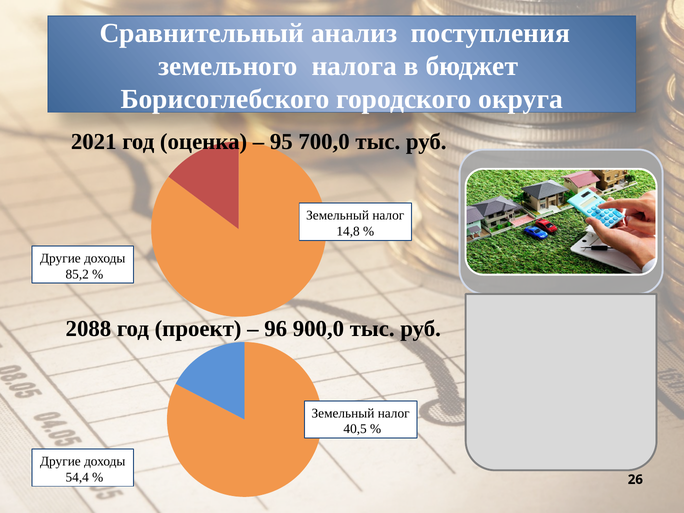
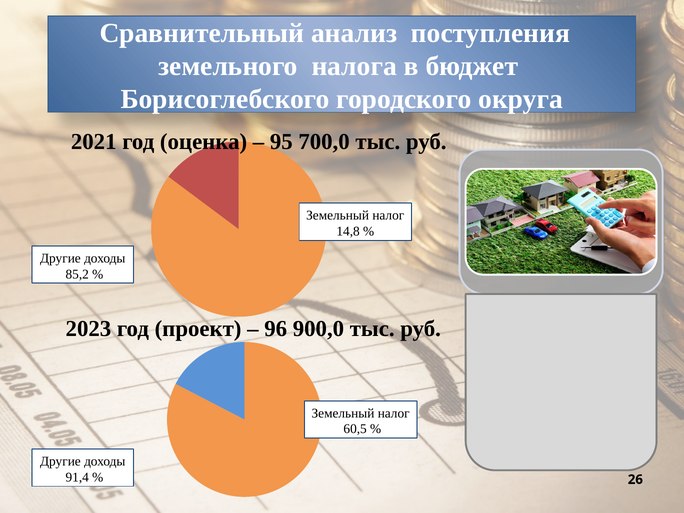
2088: 2088 -> 2023 (88, 329)
40,5: 40,5 -> 60,5 (355, 429)
54,4: 54,4 -> 91,4 (77, 477)
